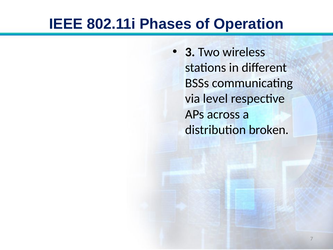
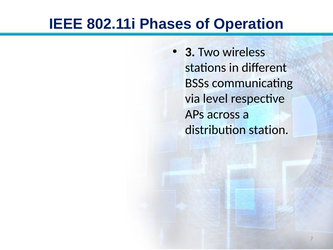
broken: broken -> station (269, 130)
